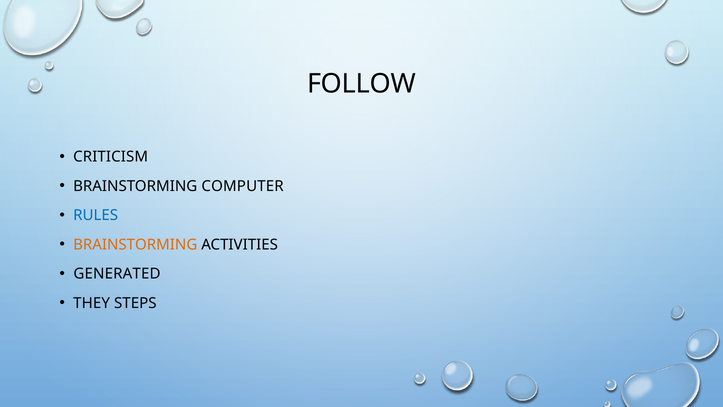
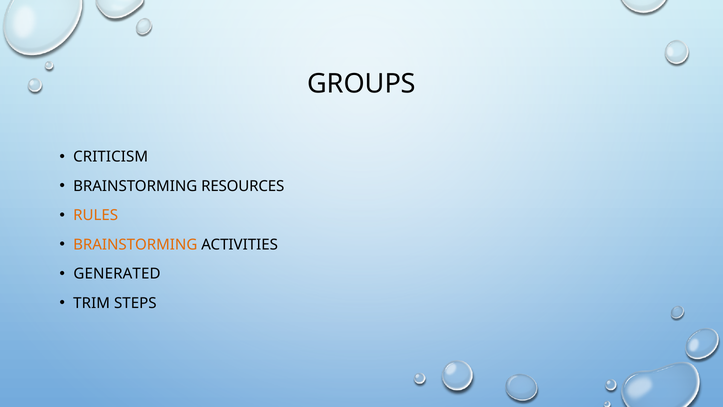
FOLLOW: FOLLOW -> GROUPS (361, 84)
COMPUTER: COMPUTER -> RESOURCES (243, 186)
RULES colour: blue -> orange (96, 215)
THEY: THEY -> TRIM (92, 303)
